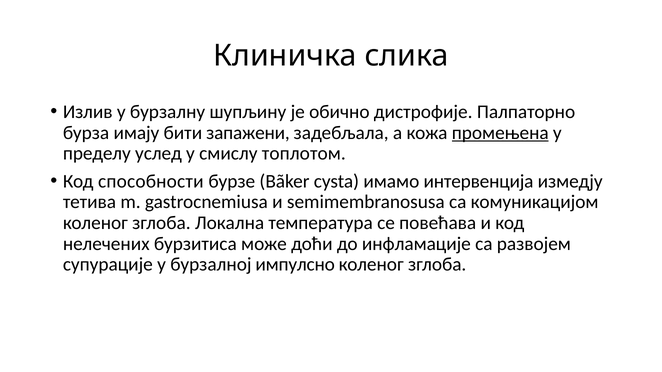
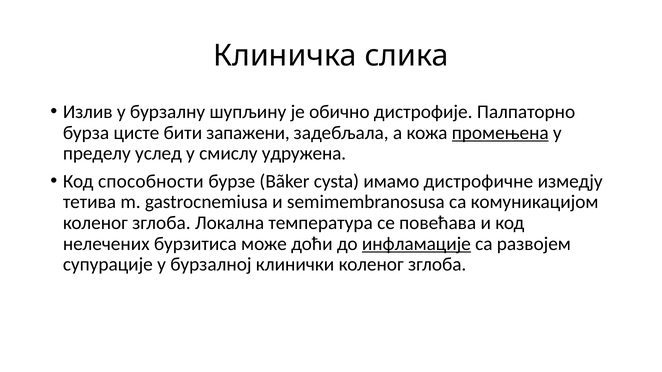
имају: имају -> цисте (136, 133)
топлотом: топлотом -> удружена (304, 154)
интервенција: интервенција -> дистрофичне (478, 181)
инфламације underline: none -> present (416, 244)
импулсно: импулсно -> клинички (295, 265)
